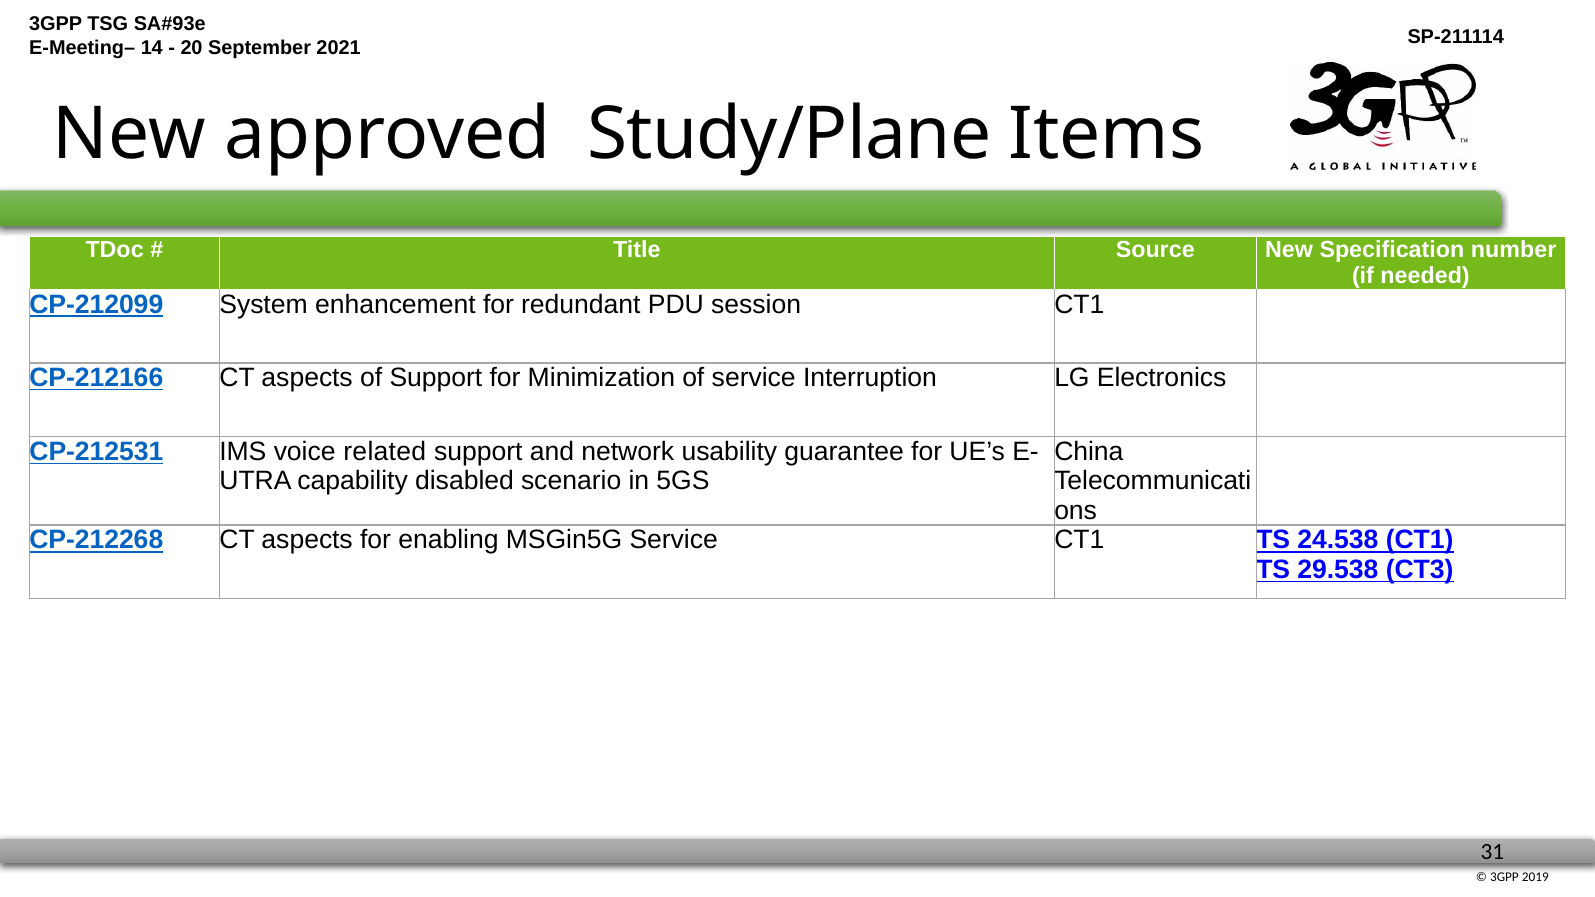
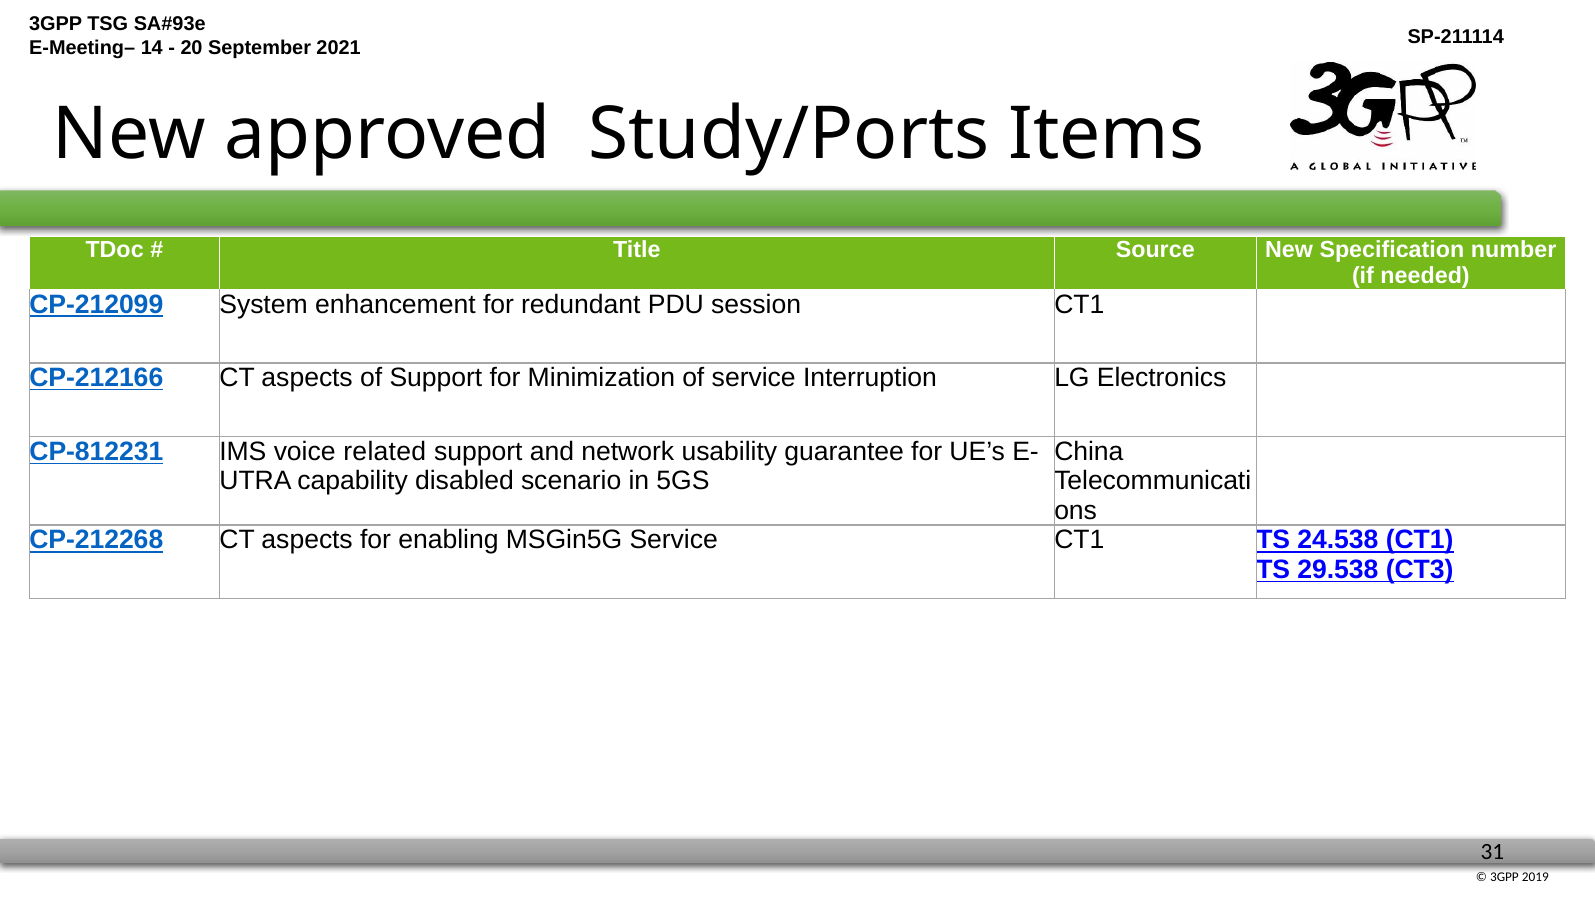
Study/Plane: Study/Plane -> Study/Ports (789, 135)
CP-212531: CP-212531 -> CP-812231 (96, 452)
